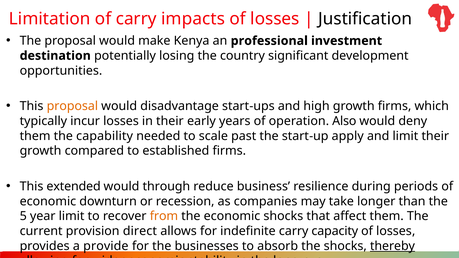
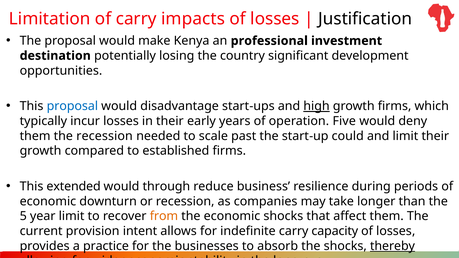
proposal colour: orange -> blue (72, 106)
high underline: none -> present (317, 106)
Also: Also -> Five (344, 121)
the capability: capability -> recession (105, 136)
apply: apply -> could (348, 136)
direct: direct -> intent (140, 231)
provide: provide -> practice (106, 246)
